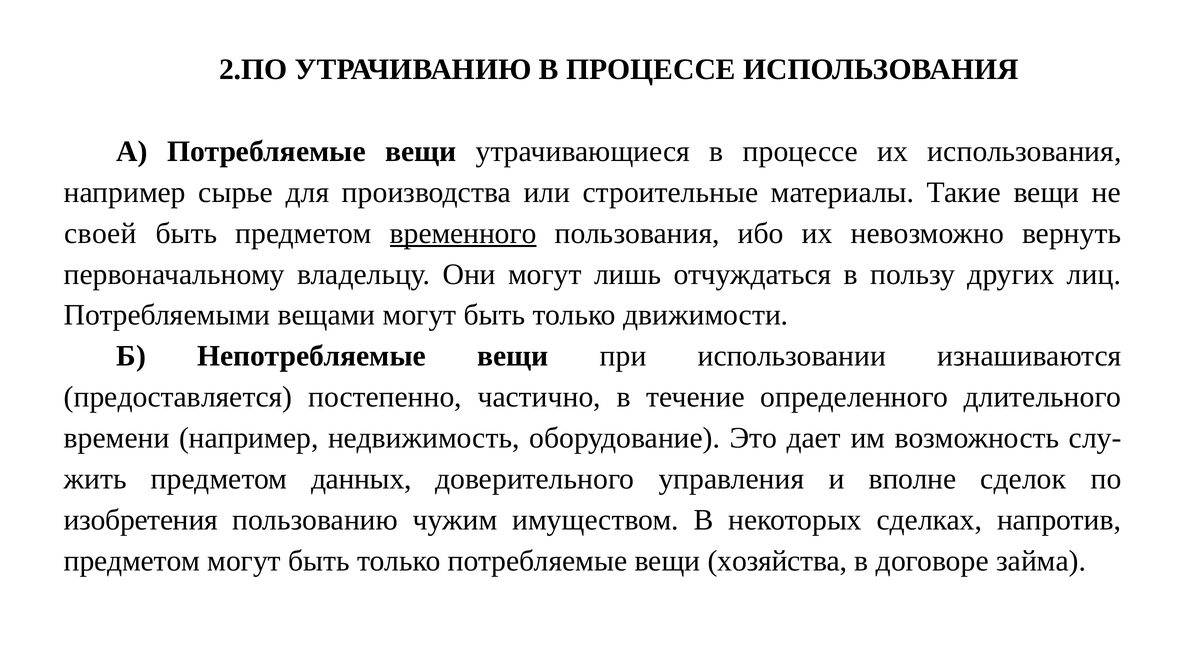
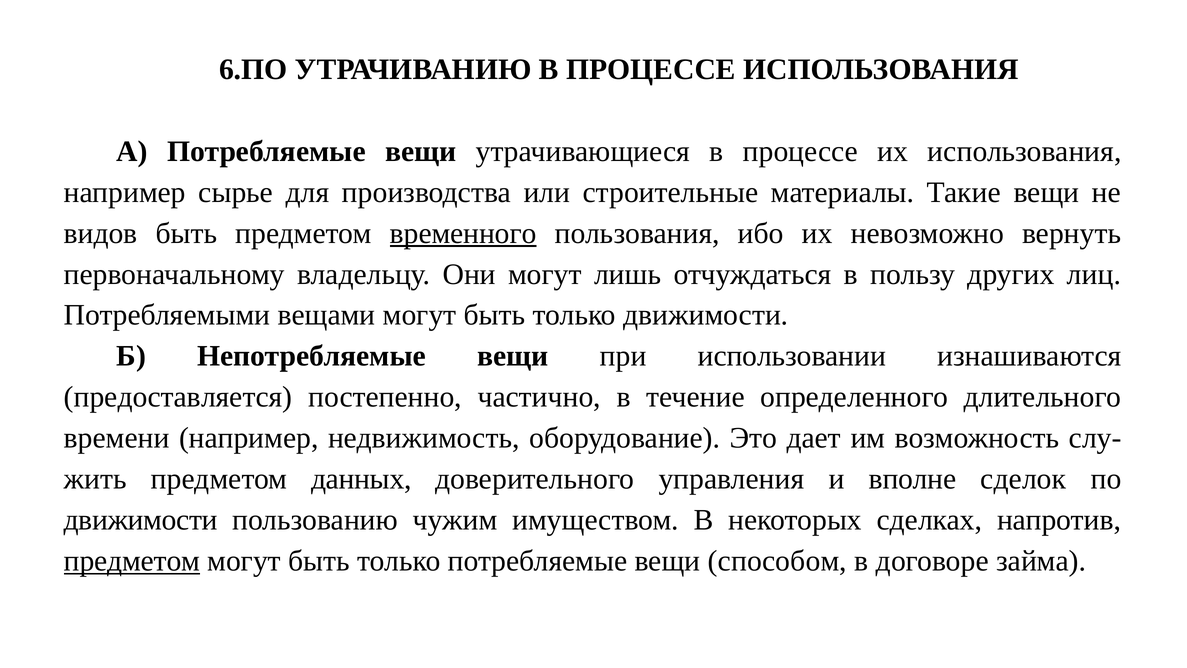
2.ПО: 2.ПО -> 6.ПО (253, 69)
своей: своей -> видов (101, 233)
изобретения: изобретения -> движимости (141, 520)
предметом underline: none -> present (132, 561)
хозяйства: хозяйства -> способом (777, 561)
